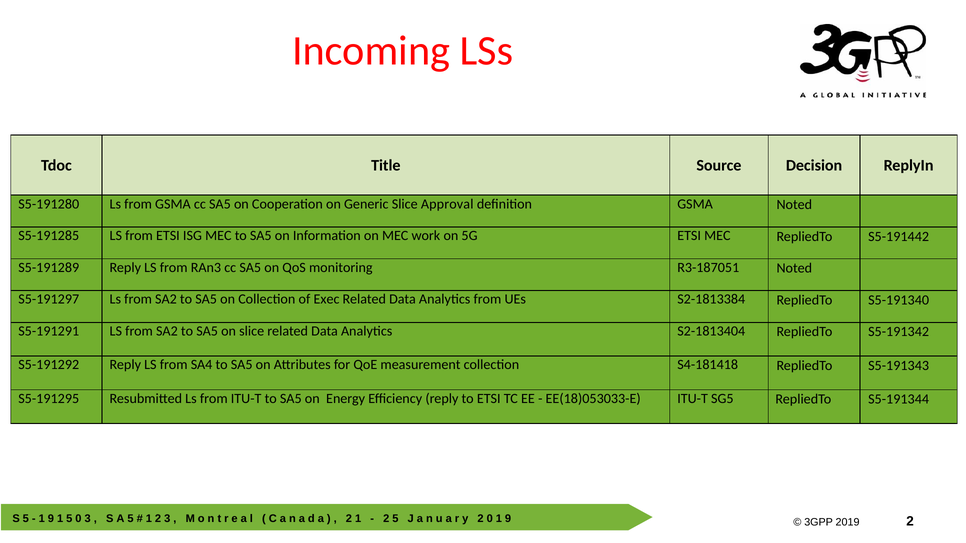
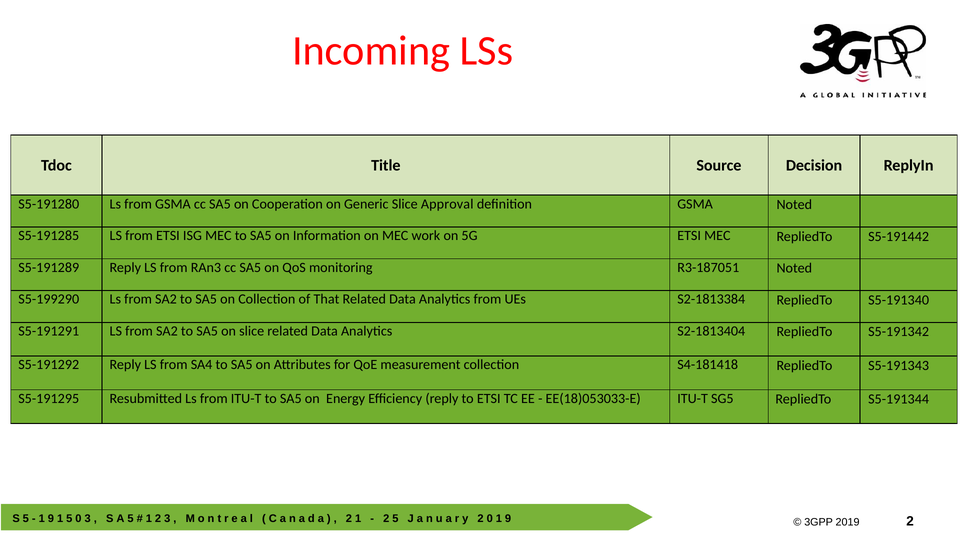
S5-191297: S5-191297 -> S5-199290 (49, 299)
Exec: Exec -> That (326, 299)
